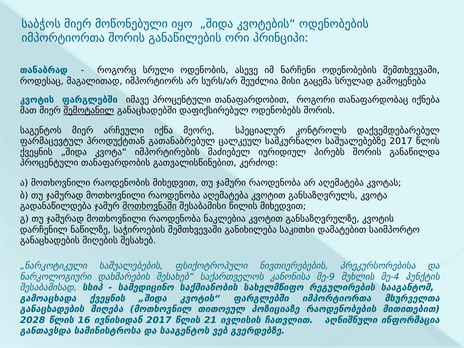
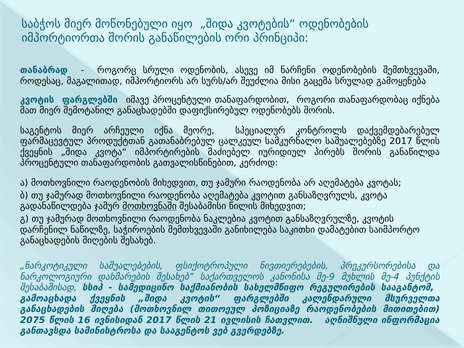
შემოტანილ underline: present -> none (89, 111)
ფარგლებში იმპორტიორთა: იმპორტიორთა -> კალენდარული (337, 298)
2028: 2028 -> 2075 (33, 320)
